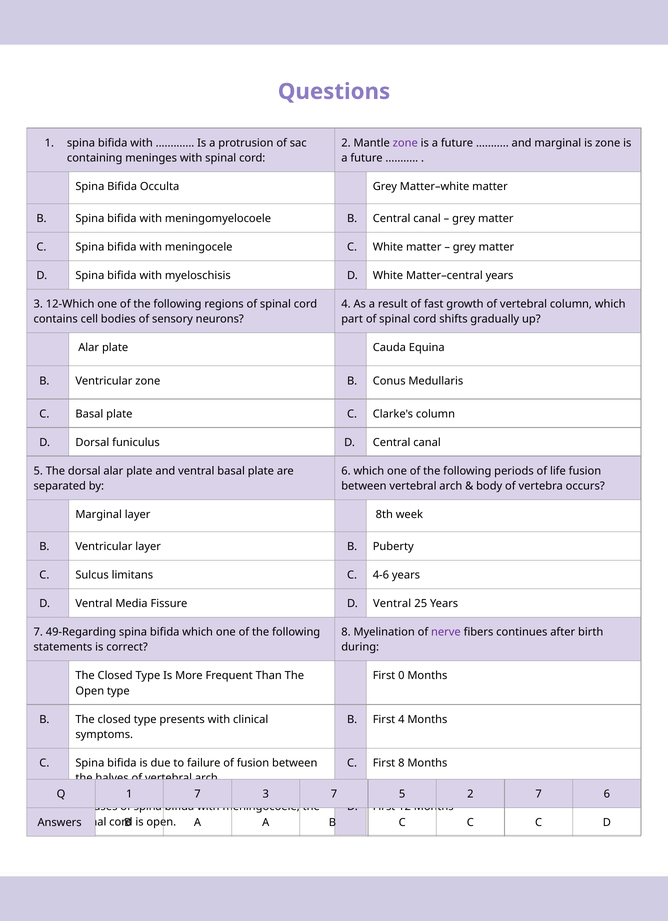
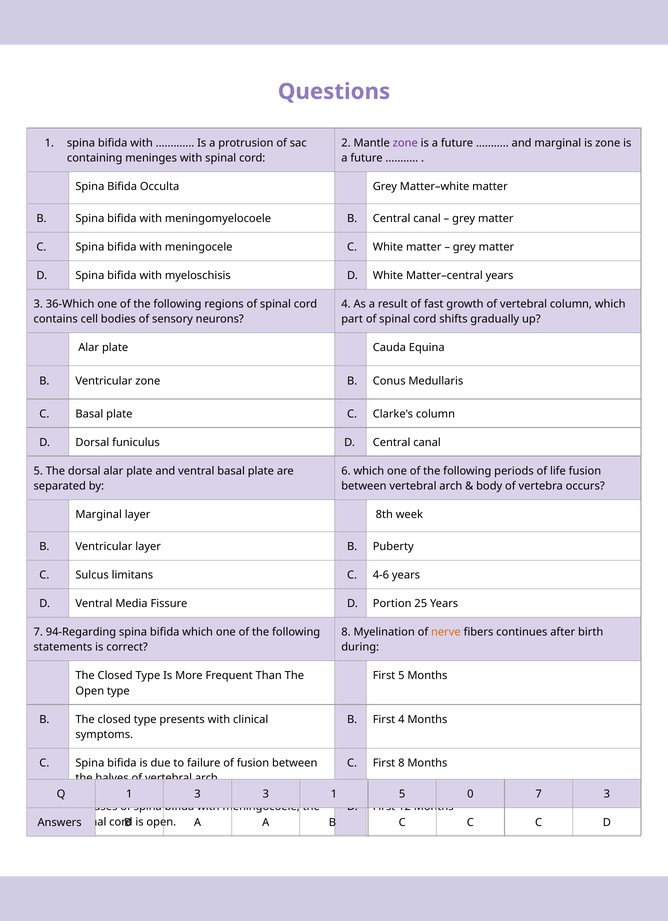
12-Which: 12-Which -> 36-Which (70, 304)
Fissure D Ventral: Ventral -> Portion (392, 603)
49-Regarding: 49-Regarding -> 94-Regarding (81, 632)
nerve colour: purple -> orange (446, 632)
First 0: 0 -> 5 (401, 675)
1 7: 7 -> 3 (198, 794)
3 7: 7 -> 1 (334, 794)
5 2: 2 -> 0 (470, 794)
7 6: 6 -> 3 (607, 794)
